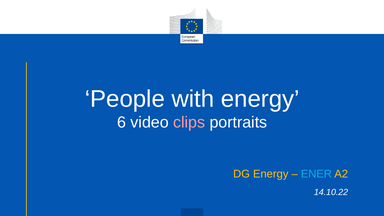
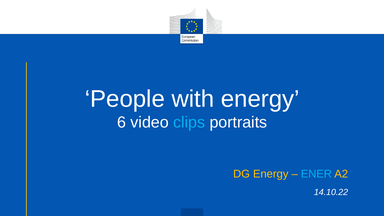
clips colour: pink -> light blue (189, 122)
